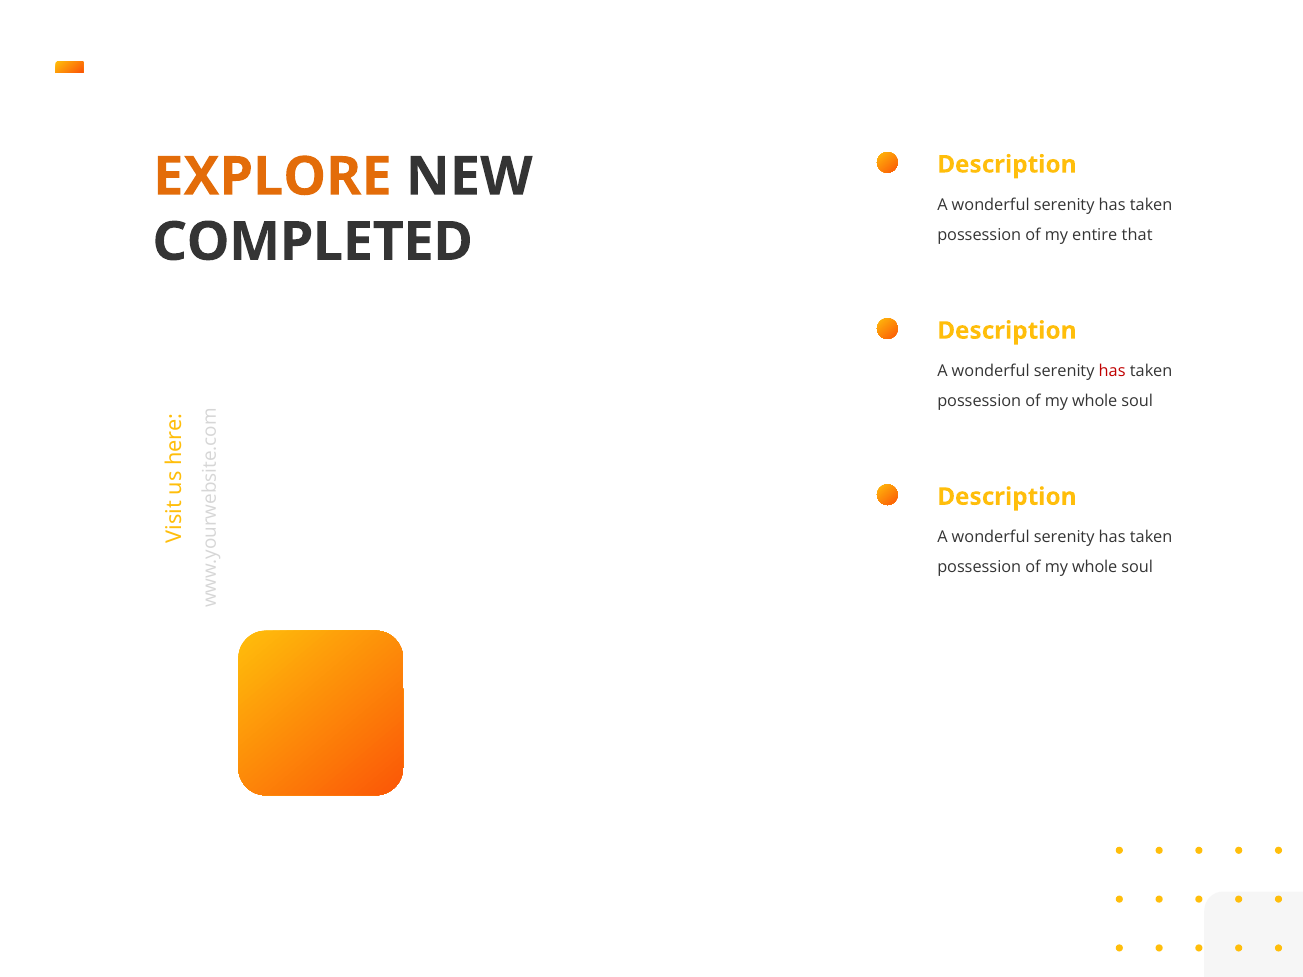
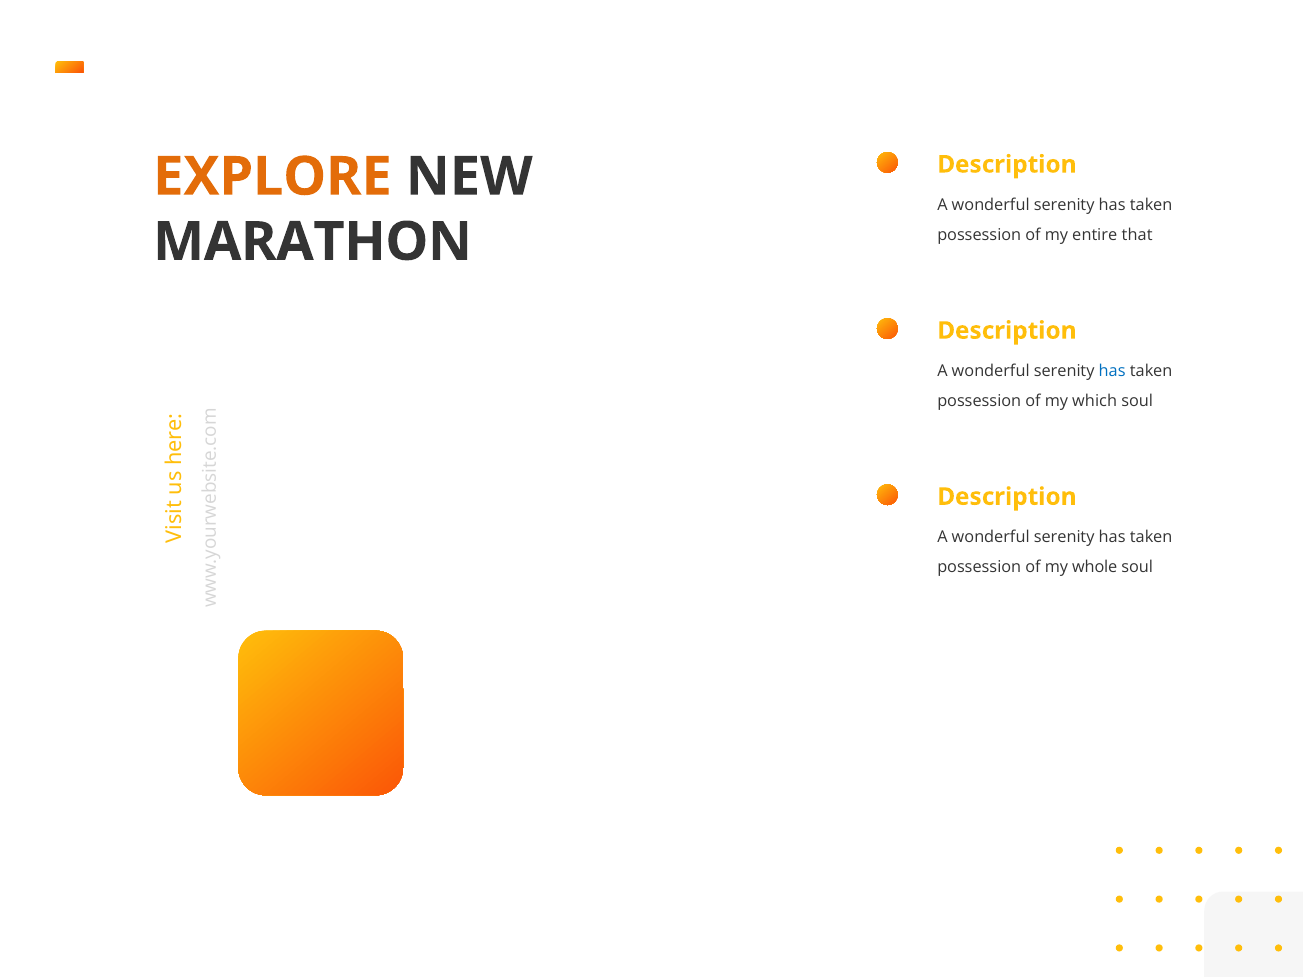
COMPLETED: COMPLETED -> MARATHON (313, 242)
has colour: red -> blue (1112, 372)
whole: whole -> which (1095, 401)
